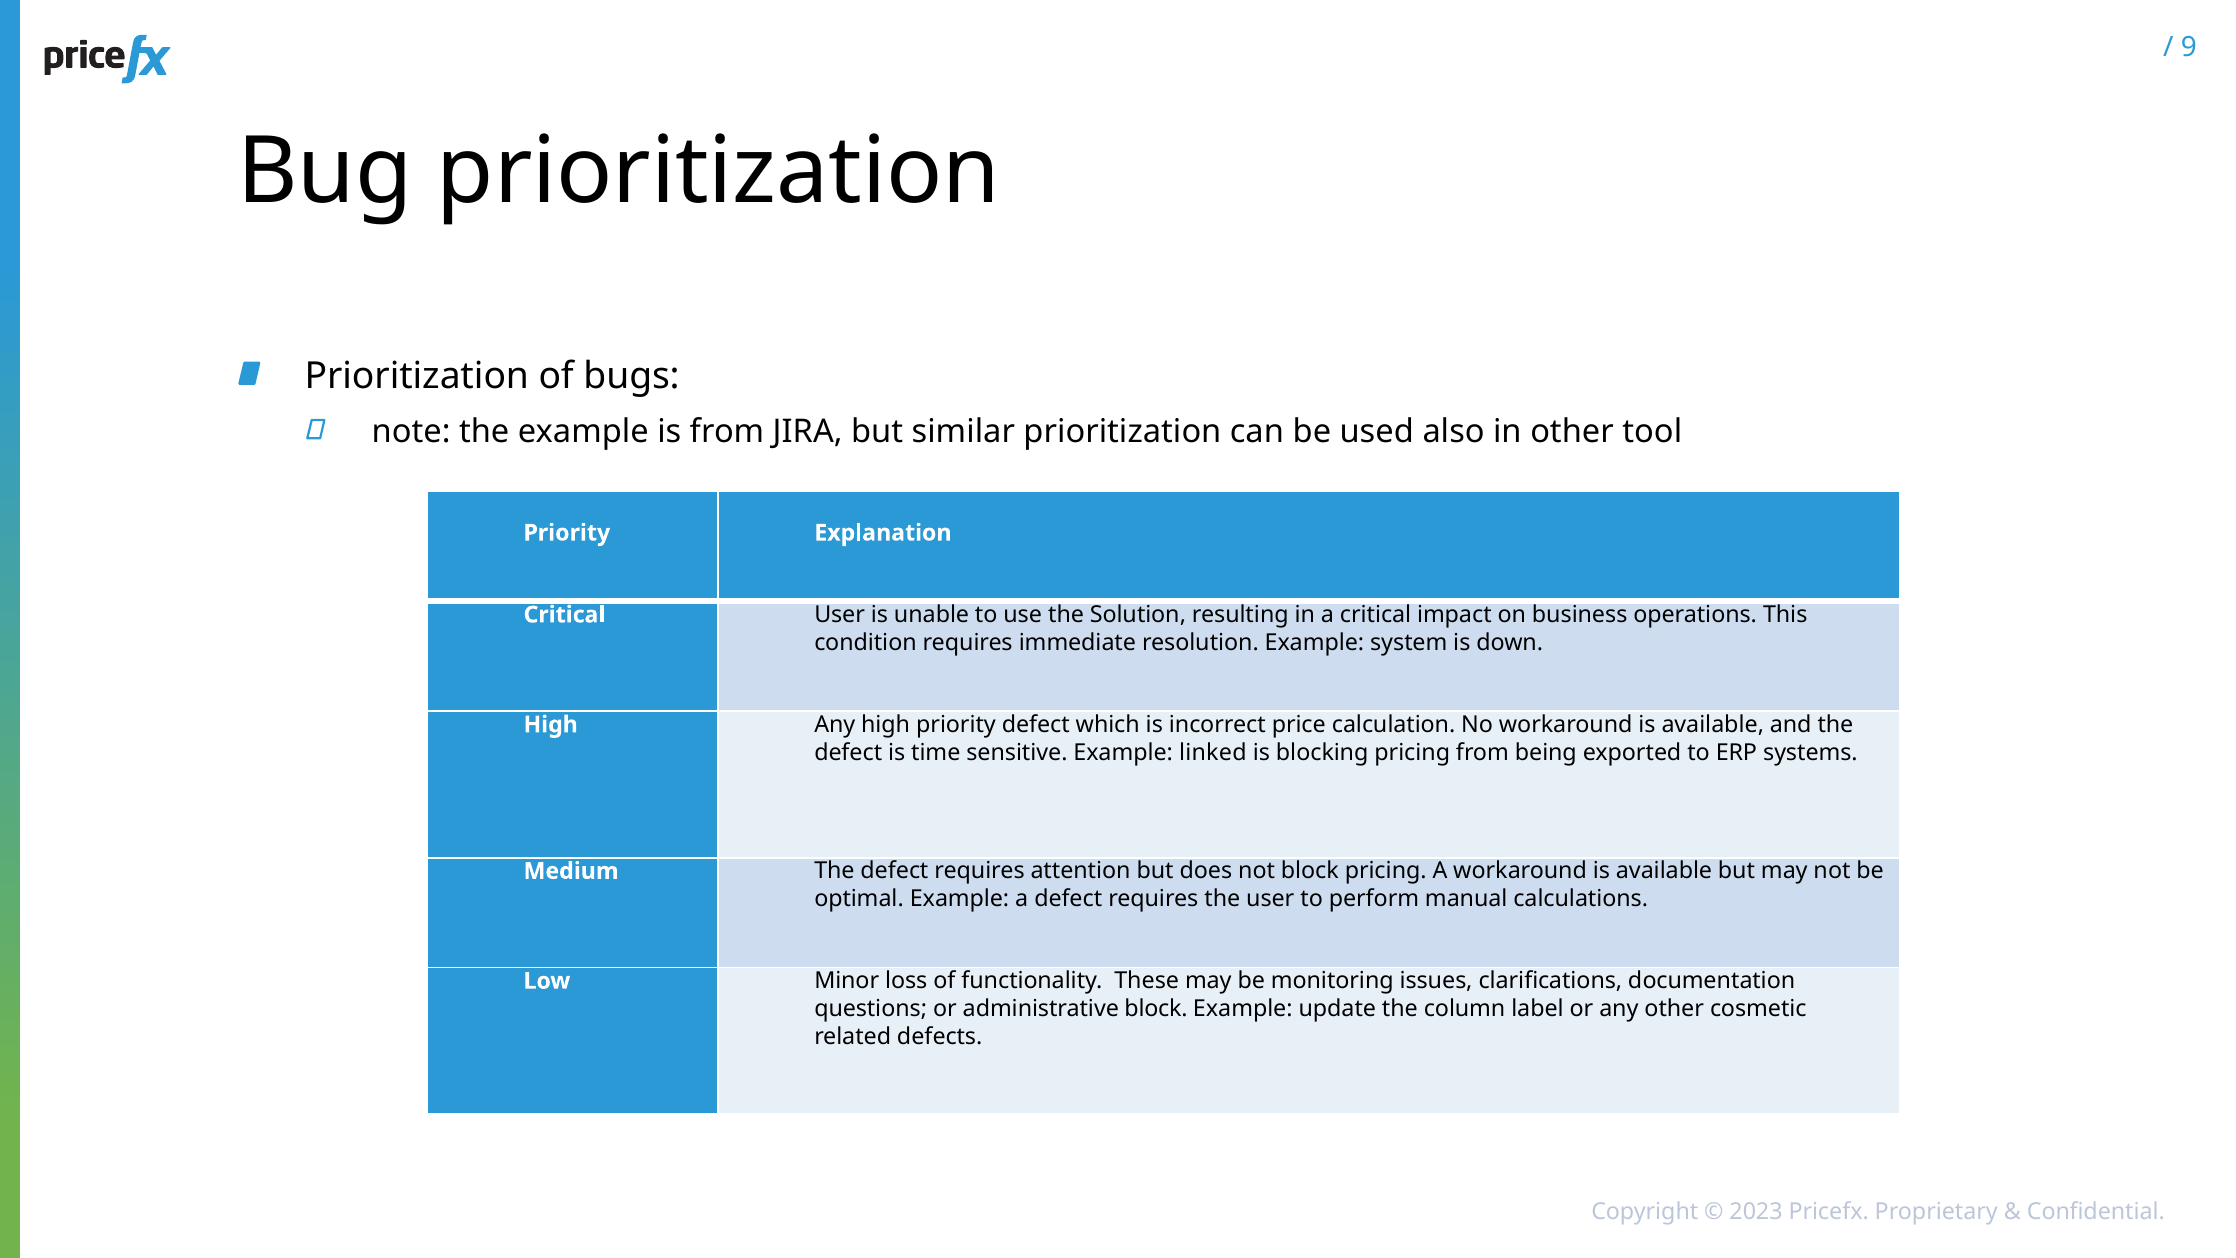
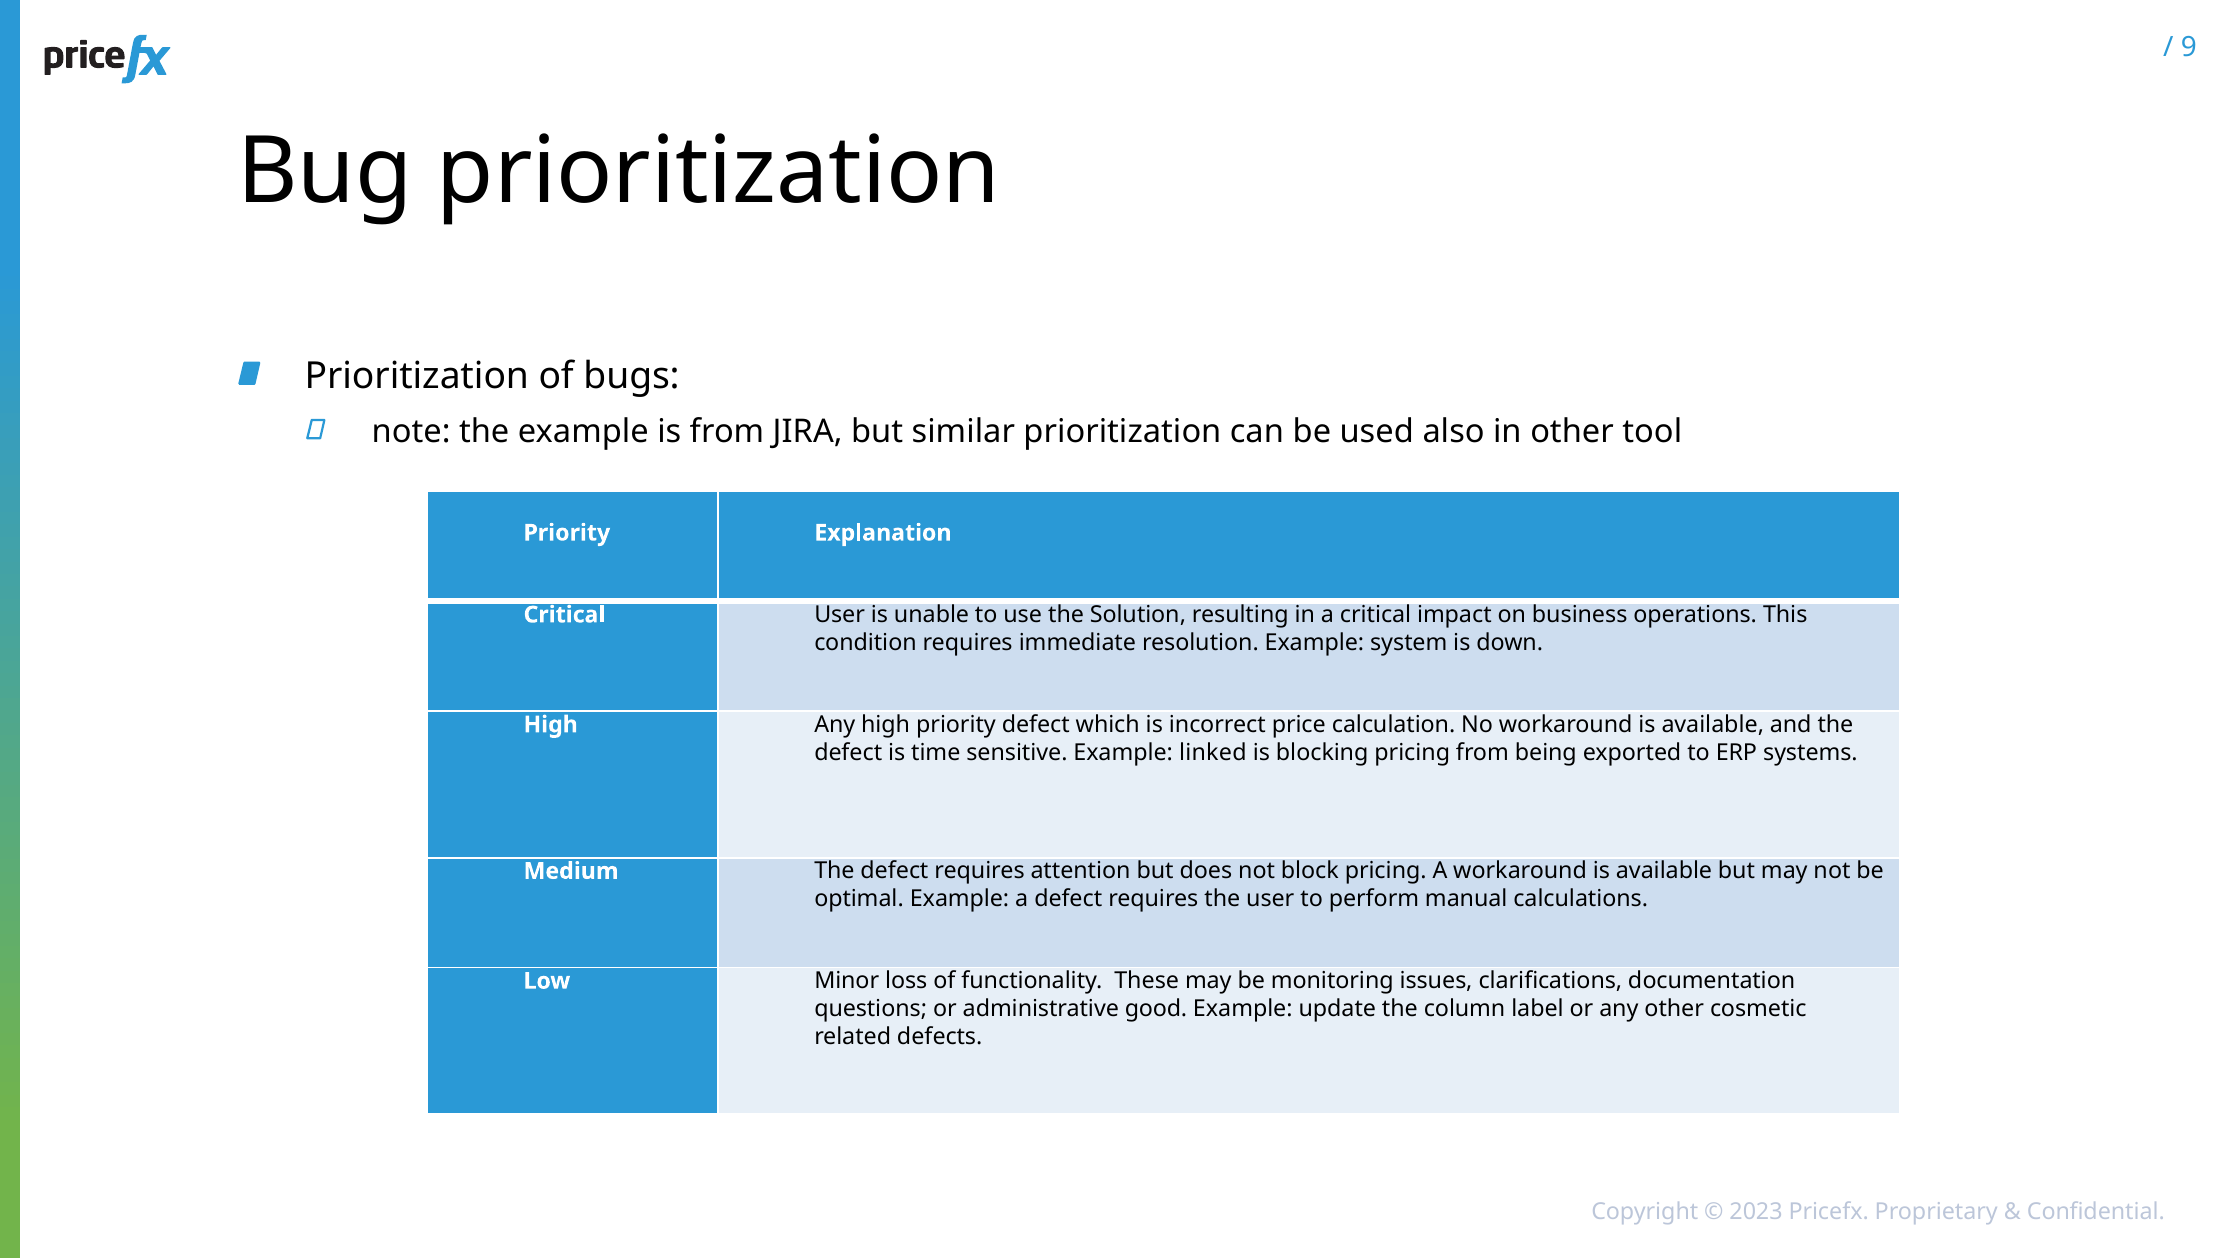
administrative block: block -> good (1156, 1009)
